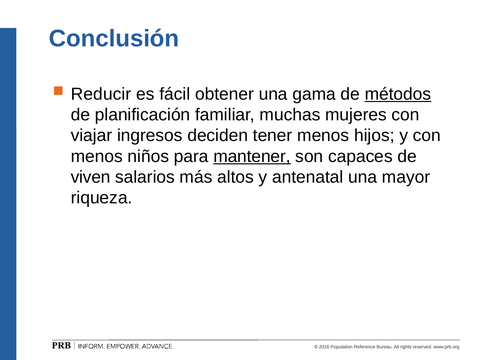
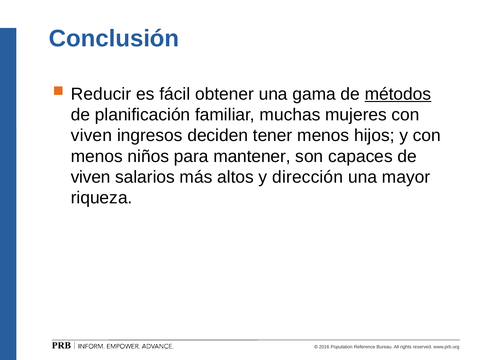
viajar: viajar -> viven (91, 136)
mantener underline: present -> none (252, 156)
antenatal: antenatal -> dirección (308, 177)
